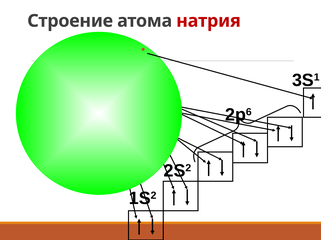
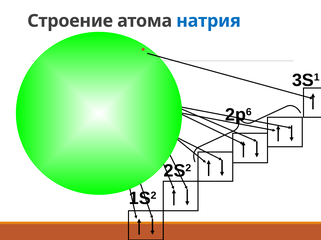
натрия colour: red -> blue (208, 21)
